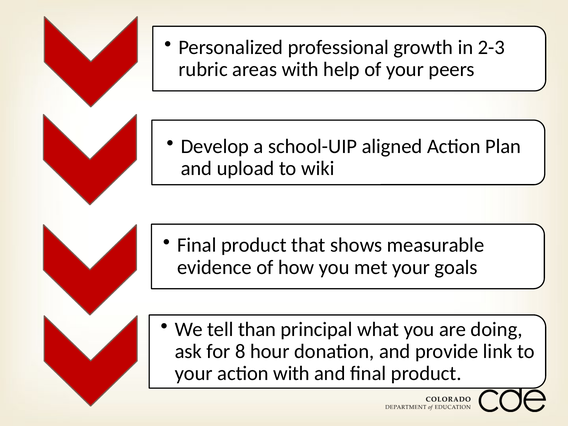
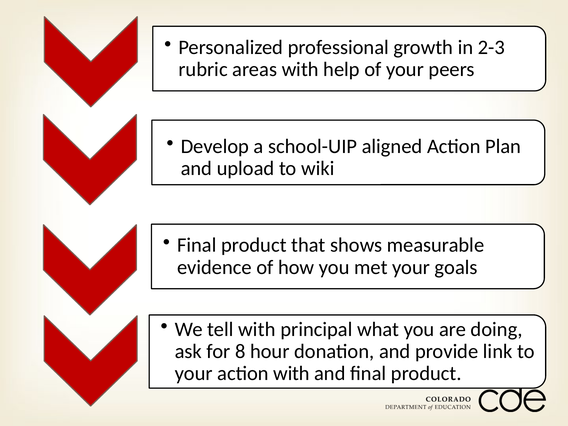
tell than: than -> with (257, 329)
